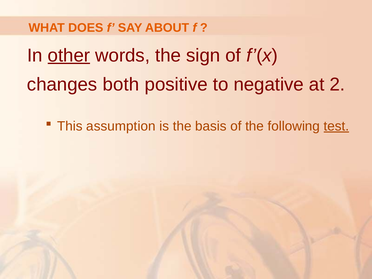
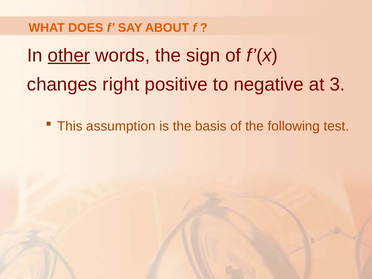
both: both -> right (121, 84)
2: 2 -> 3 (337, 84)
test underline: present -> none (336, 126)
